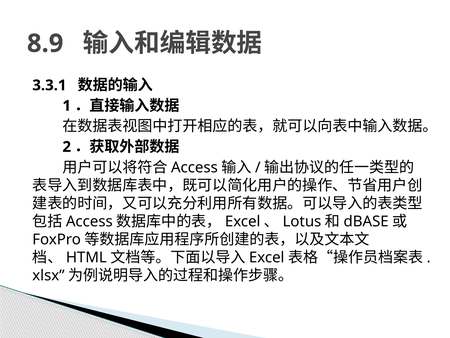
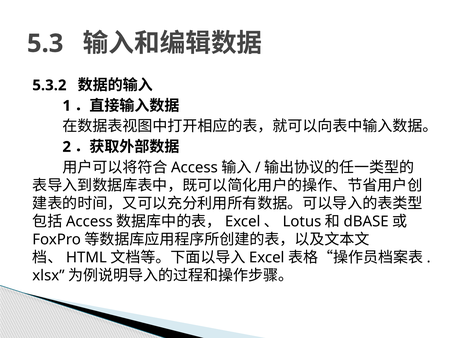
8.9: 8.9 -> 5.3 (45, 43)
3.3.1: 3.3.1 -> 5.3.2 (49, 85)
